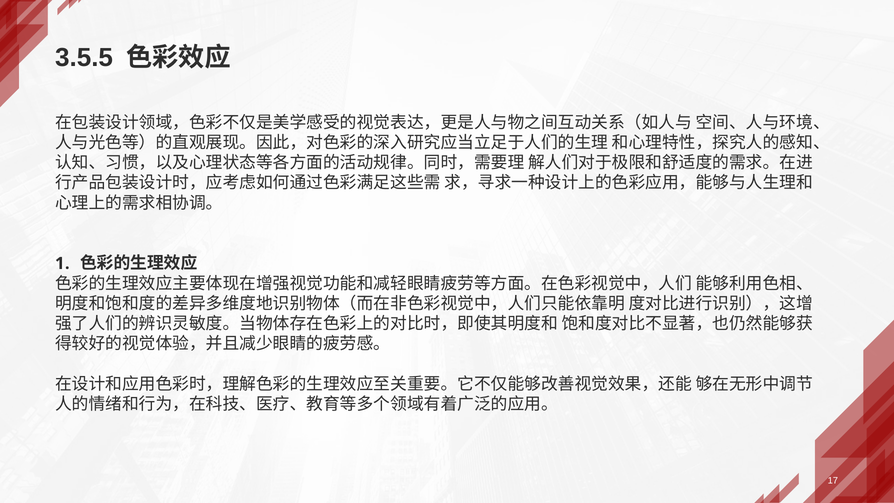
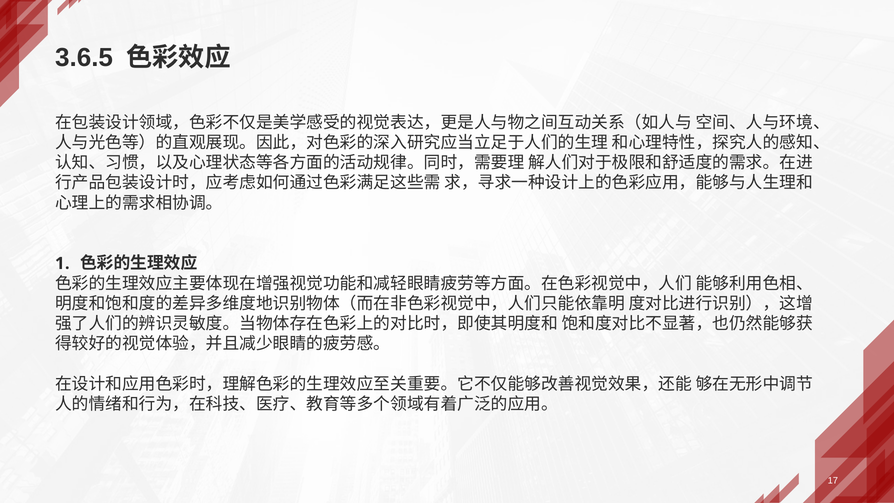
3.5.5: 3.5.5 -> 3.6.5 (84, 58)
